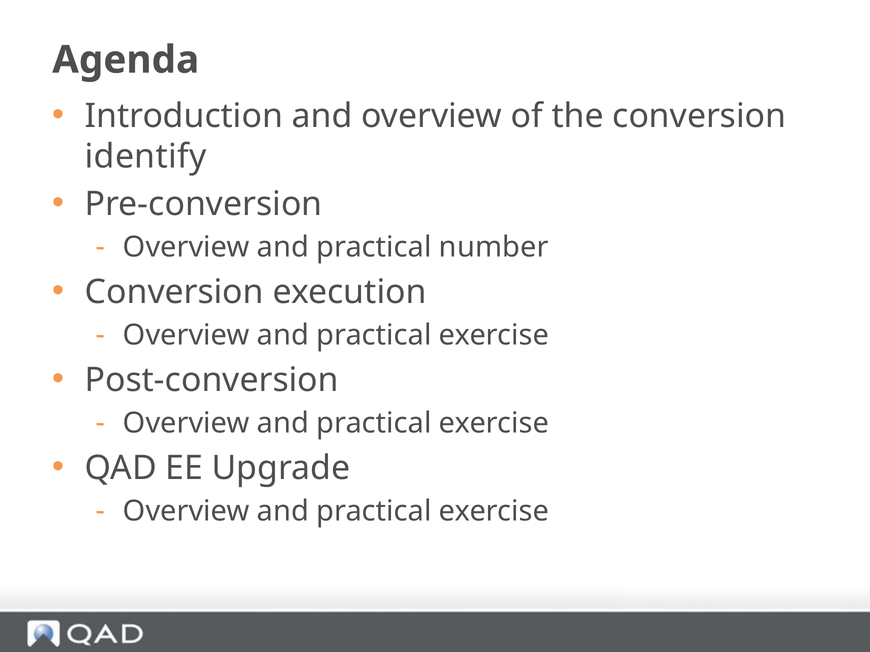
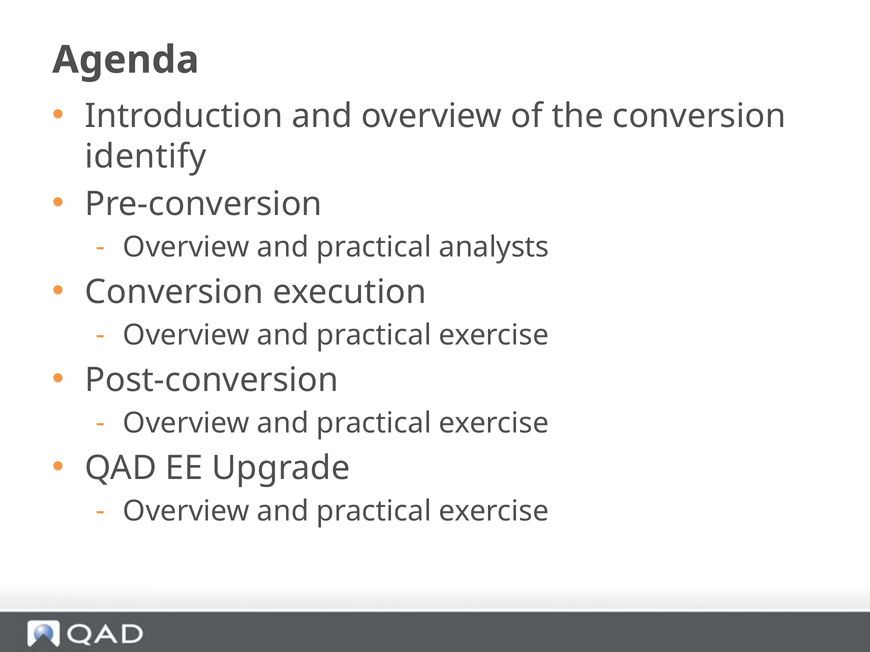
number: number -> analysts (494, 247)
